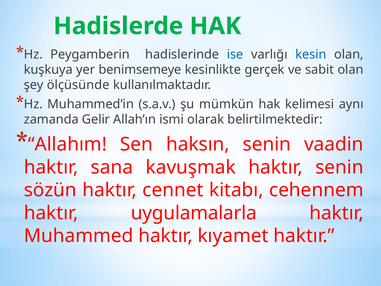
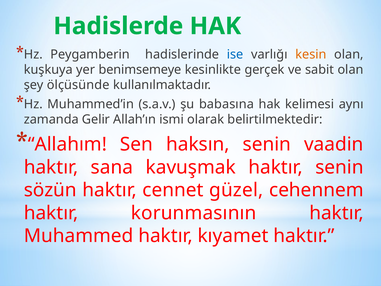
kesin colour: blue -> orange (311, 54)
mümkün: mümkün -> babasına (226, 104)
kitabı: kitabı -> güzel (236, 190)
uygulamalarla: uygulamalarla -> korunmasının (194, 213)
